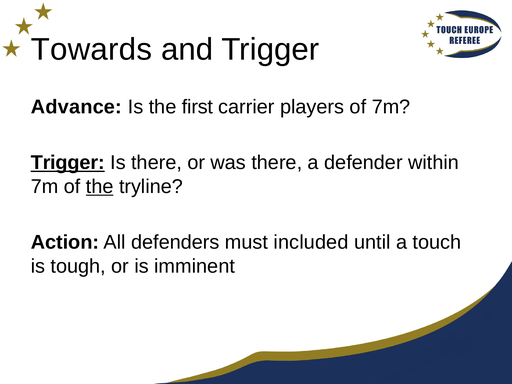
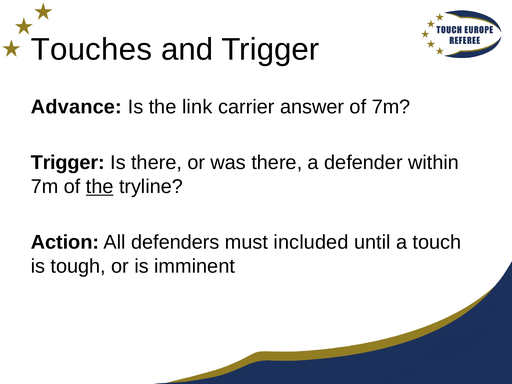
Towards: Towards -> Touches (91, 50)
first: first -> link (197, 107)
players: players -> answer (312, 107)
Trigger underline: present -> none (68, 163)
